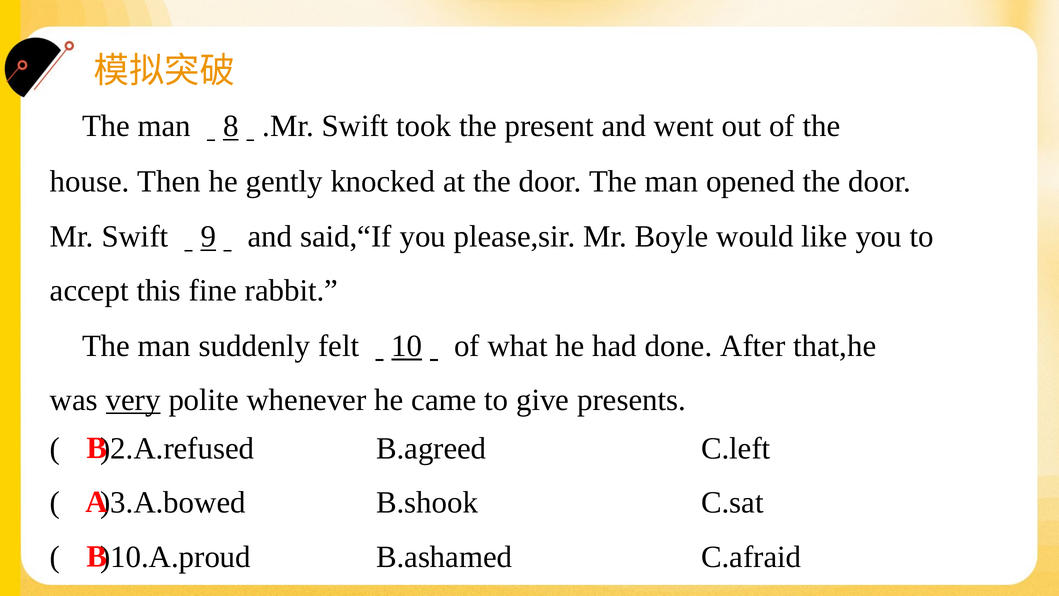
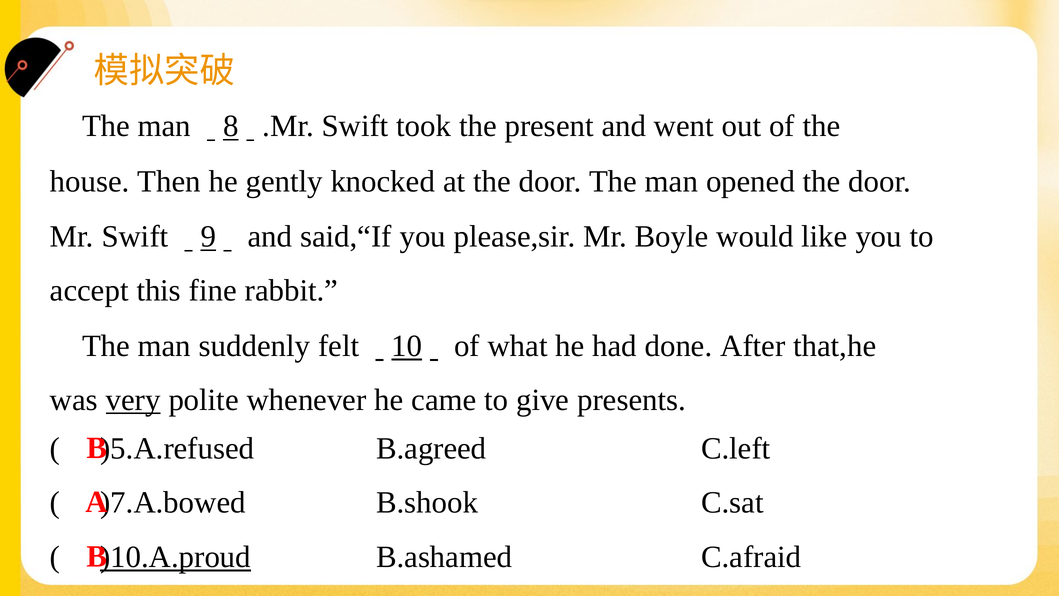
)2.A.refused: )2.A.refused -> )5.A.refused (177, 448)
)3.A.bowed: )3.A.bowed -> )7.A.bowed (173, 502)
)10.A.proud underline: none -> present (175, 557)
